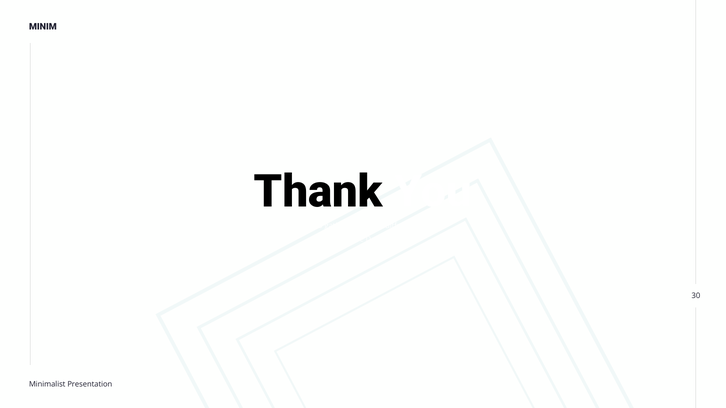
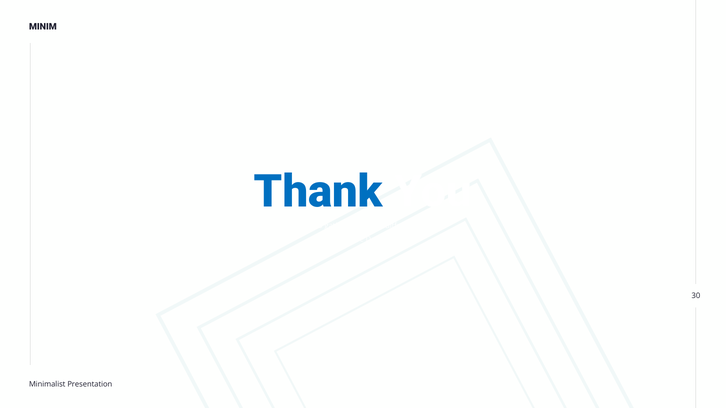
Thank colour: black -> blue (318, 192)
